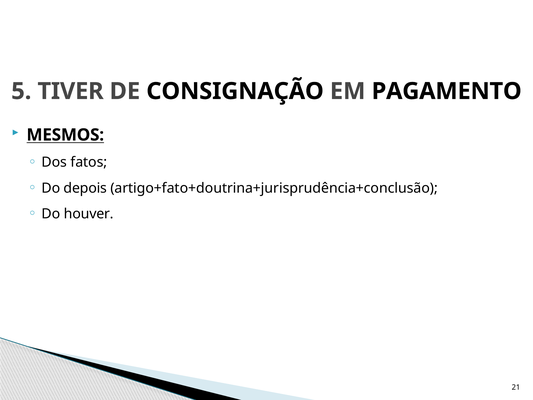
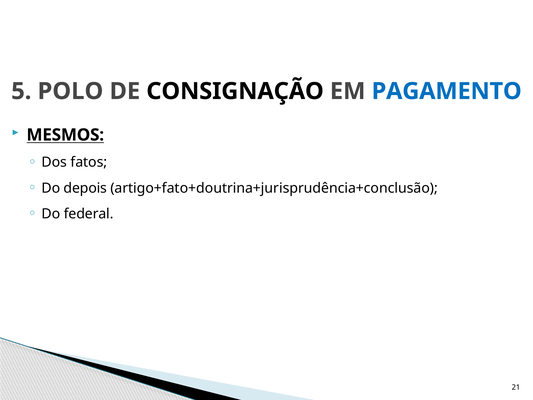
TIVER: TIVER -> POLO (70, 91)
PAGAMENTO colour: black -> blue (447, 91)
houver: houver -> federal (89, 214)
